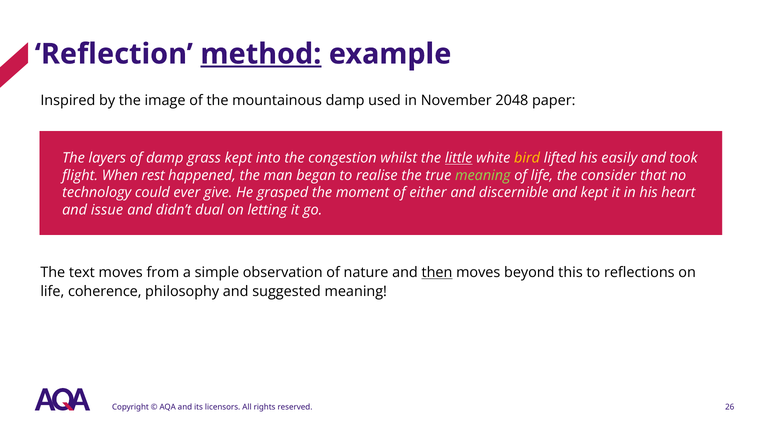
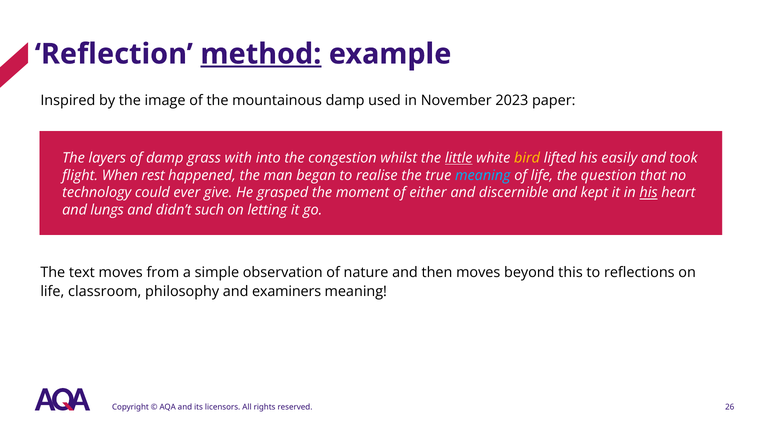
2048: 2048 -> 2023 (512, 100)
grass kept: kept -> with (238, 158)
meaning colour: light green -> light blue (483, 175)
consider: consider -> question (609, 175)
his underline: none -> present (649, 192)
issue: issue -> lungs (107, 210)
dual: dual -> such (209, 210)
then underline: present -> none (437, 272)
coherence: coherence -> classroom (105, 291)
suggested: suggested -> examiners (287, 291)
